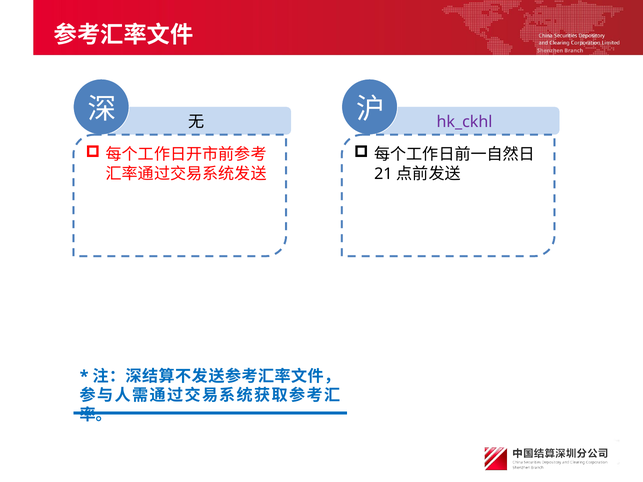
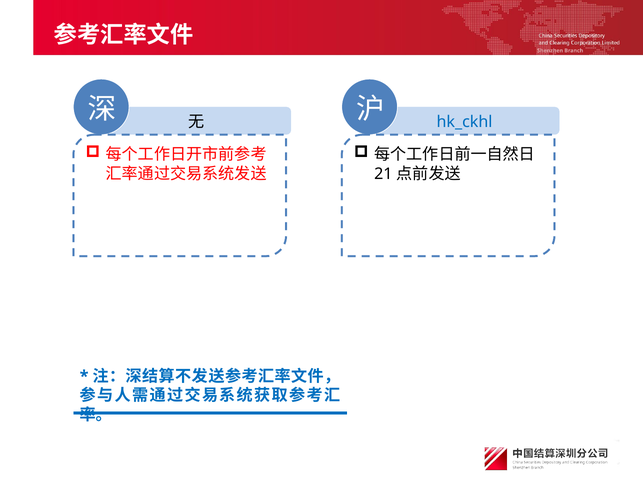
hk_ckhl colour: purple -> blue (465, 122)
